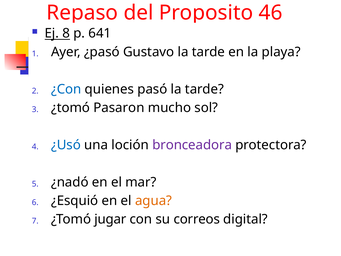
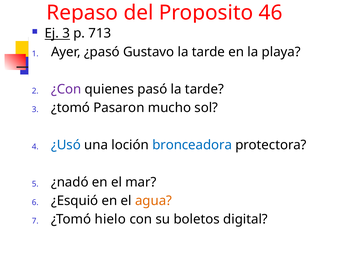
Ej 8: 8 -> 3 (66, 33)
641: 641 -> 713 (100, 33)
¿Con colour: blue -> purple (66, 89)
bronceadora colour: purple -> blue (192, 145)
jugar: jugar -> hielo (110, 219)
correos: correos -> boletos (197, 219)
